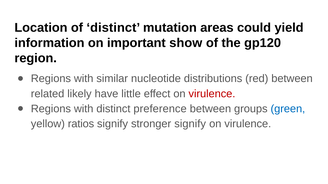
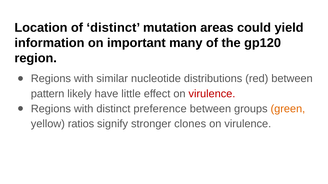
show: show -> many (186, 43)
related: related -> pattern (48, 94)
green colour: blue -> orange (288, 109)
stronger signify: signify -> clones (190, 124)
